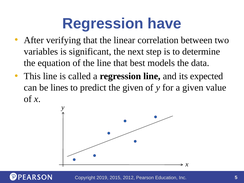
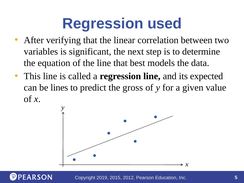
have: have -> used (165, 24)
the given: given -> gross (133, 88)
